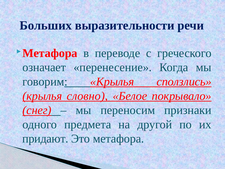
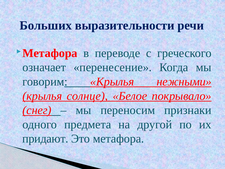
сползлись: сползлись -> нежными (184, 82)
словно: словно -> солнце (87, 96)
